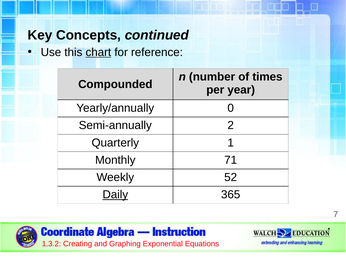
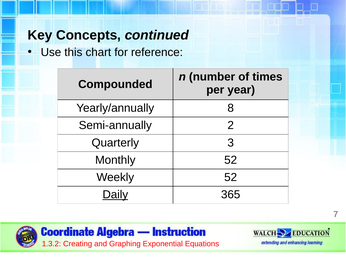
chart underline: present -> none (98, 52)
0: 0 -> 8 (231, 108)
1: 1 -> 3 (231, 142)
Monthly 71: 71 -> 52 (231, 160)
